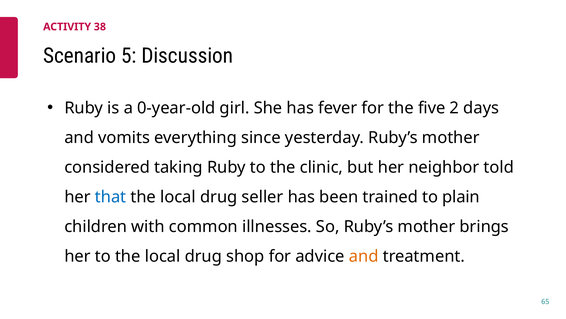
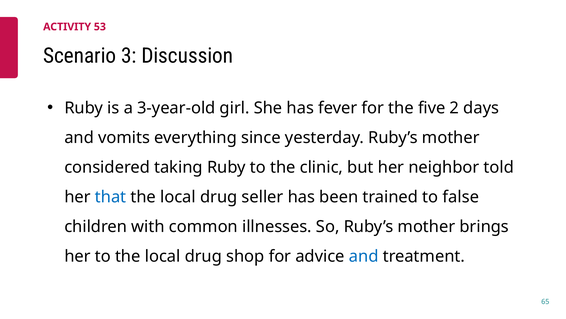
38: 38 -> 53 (100, 27)
5: 5 -> 3 (129, 56)
0-year-old: 0-year-old -> 3-year-old (176, 108)
plain: plain -> false (461, 197)
and colour: orange -> blue (364, 256)
